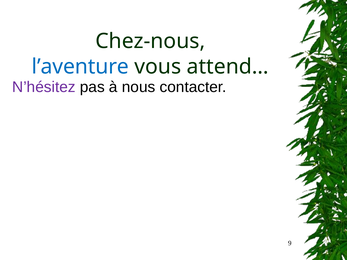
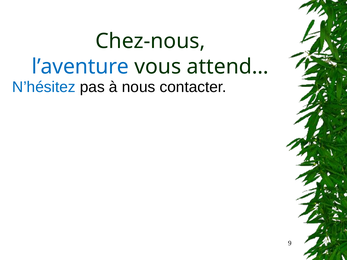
N’hésitez colour: purple -> blue (44, 87)
